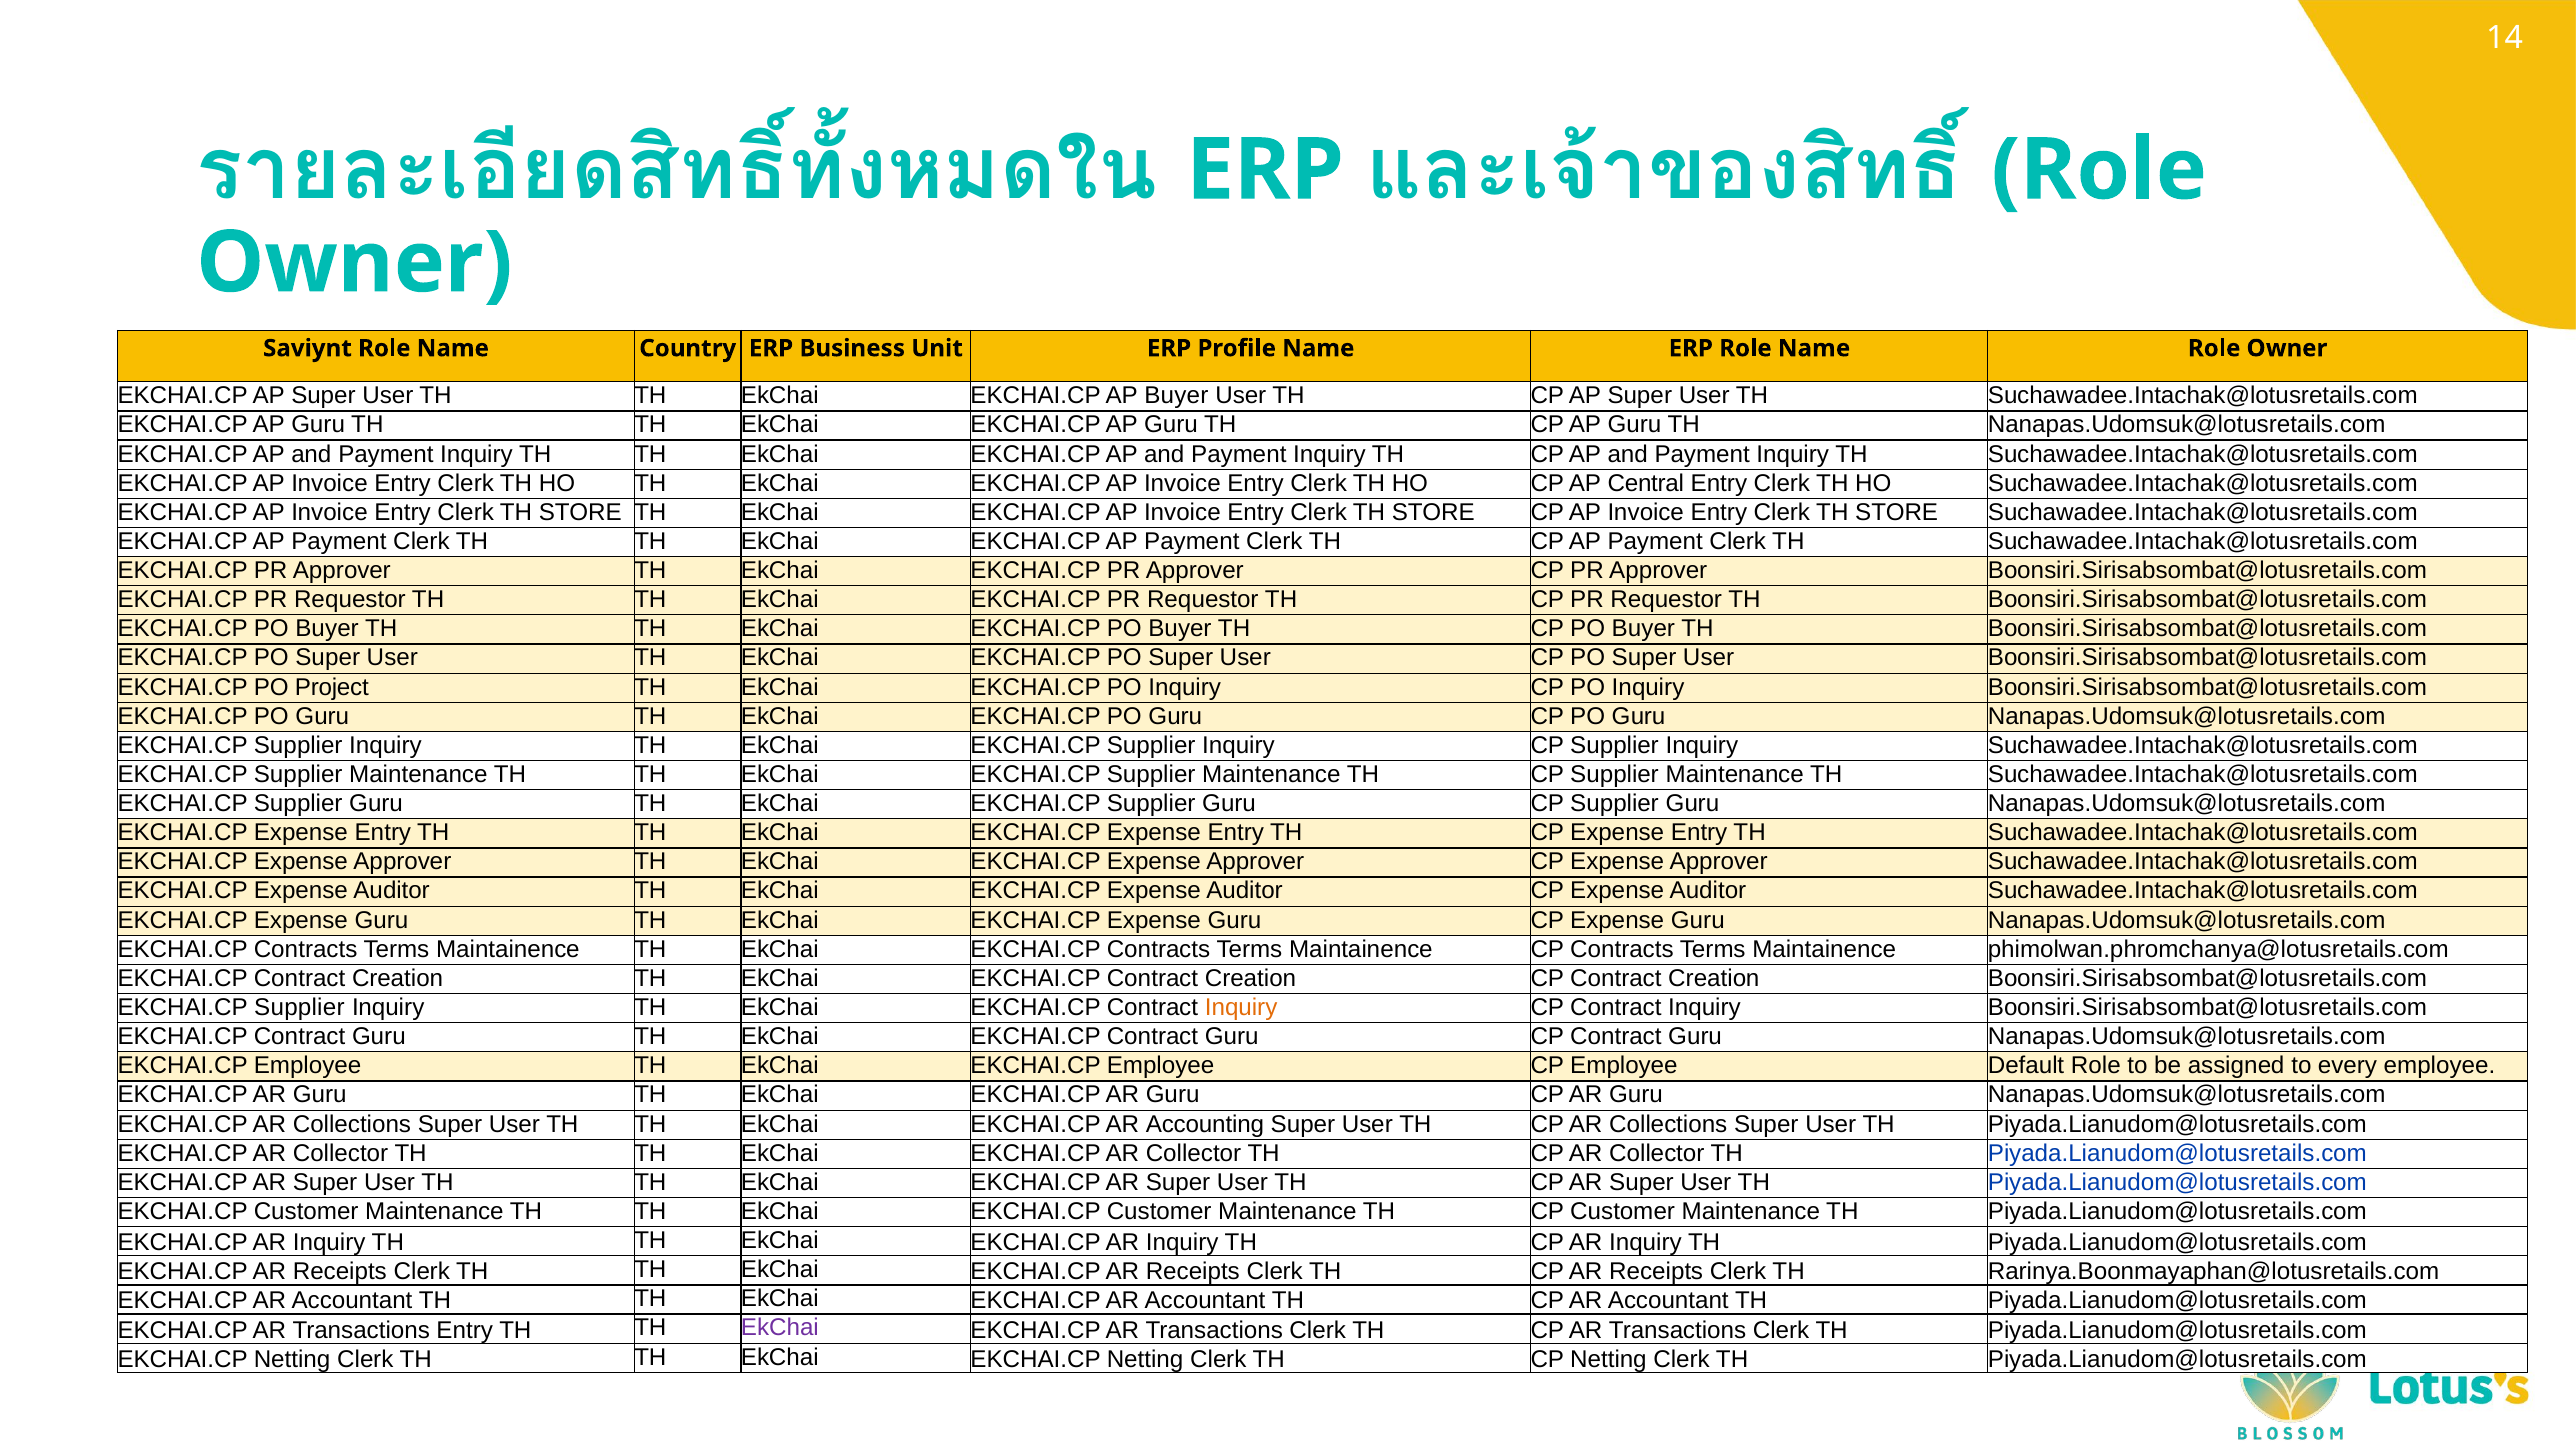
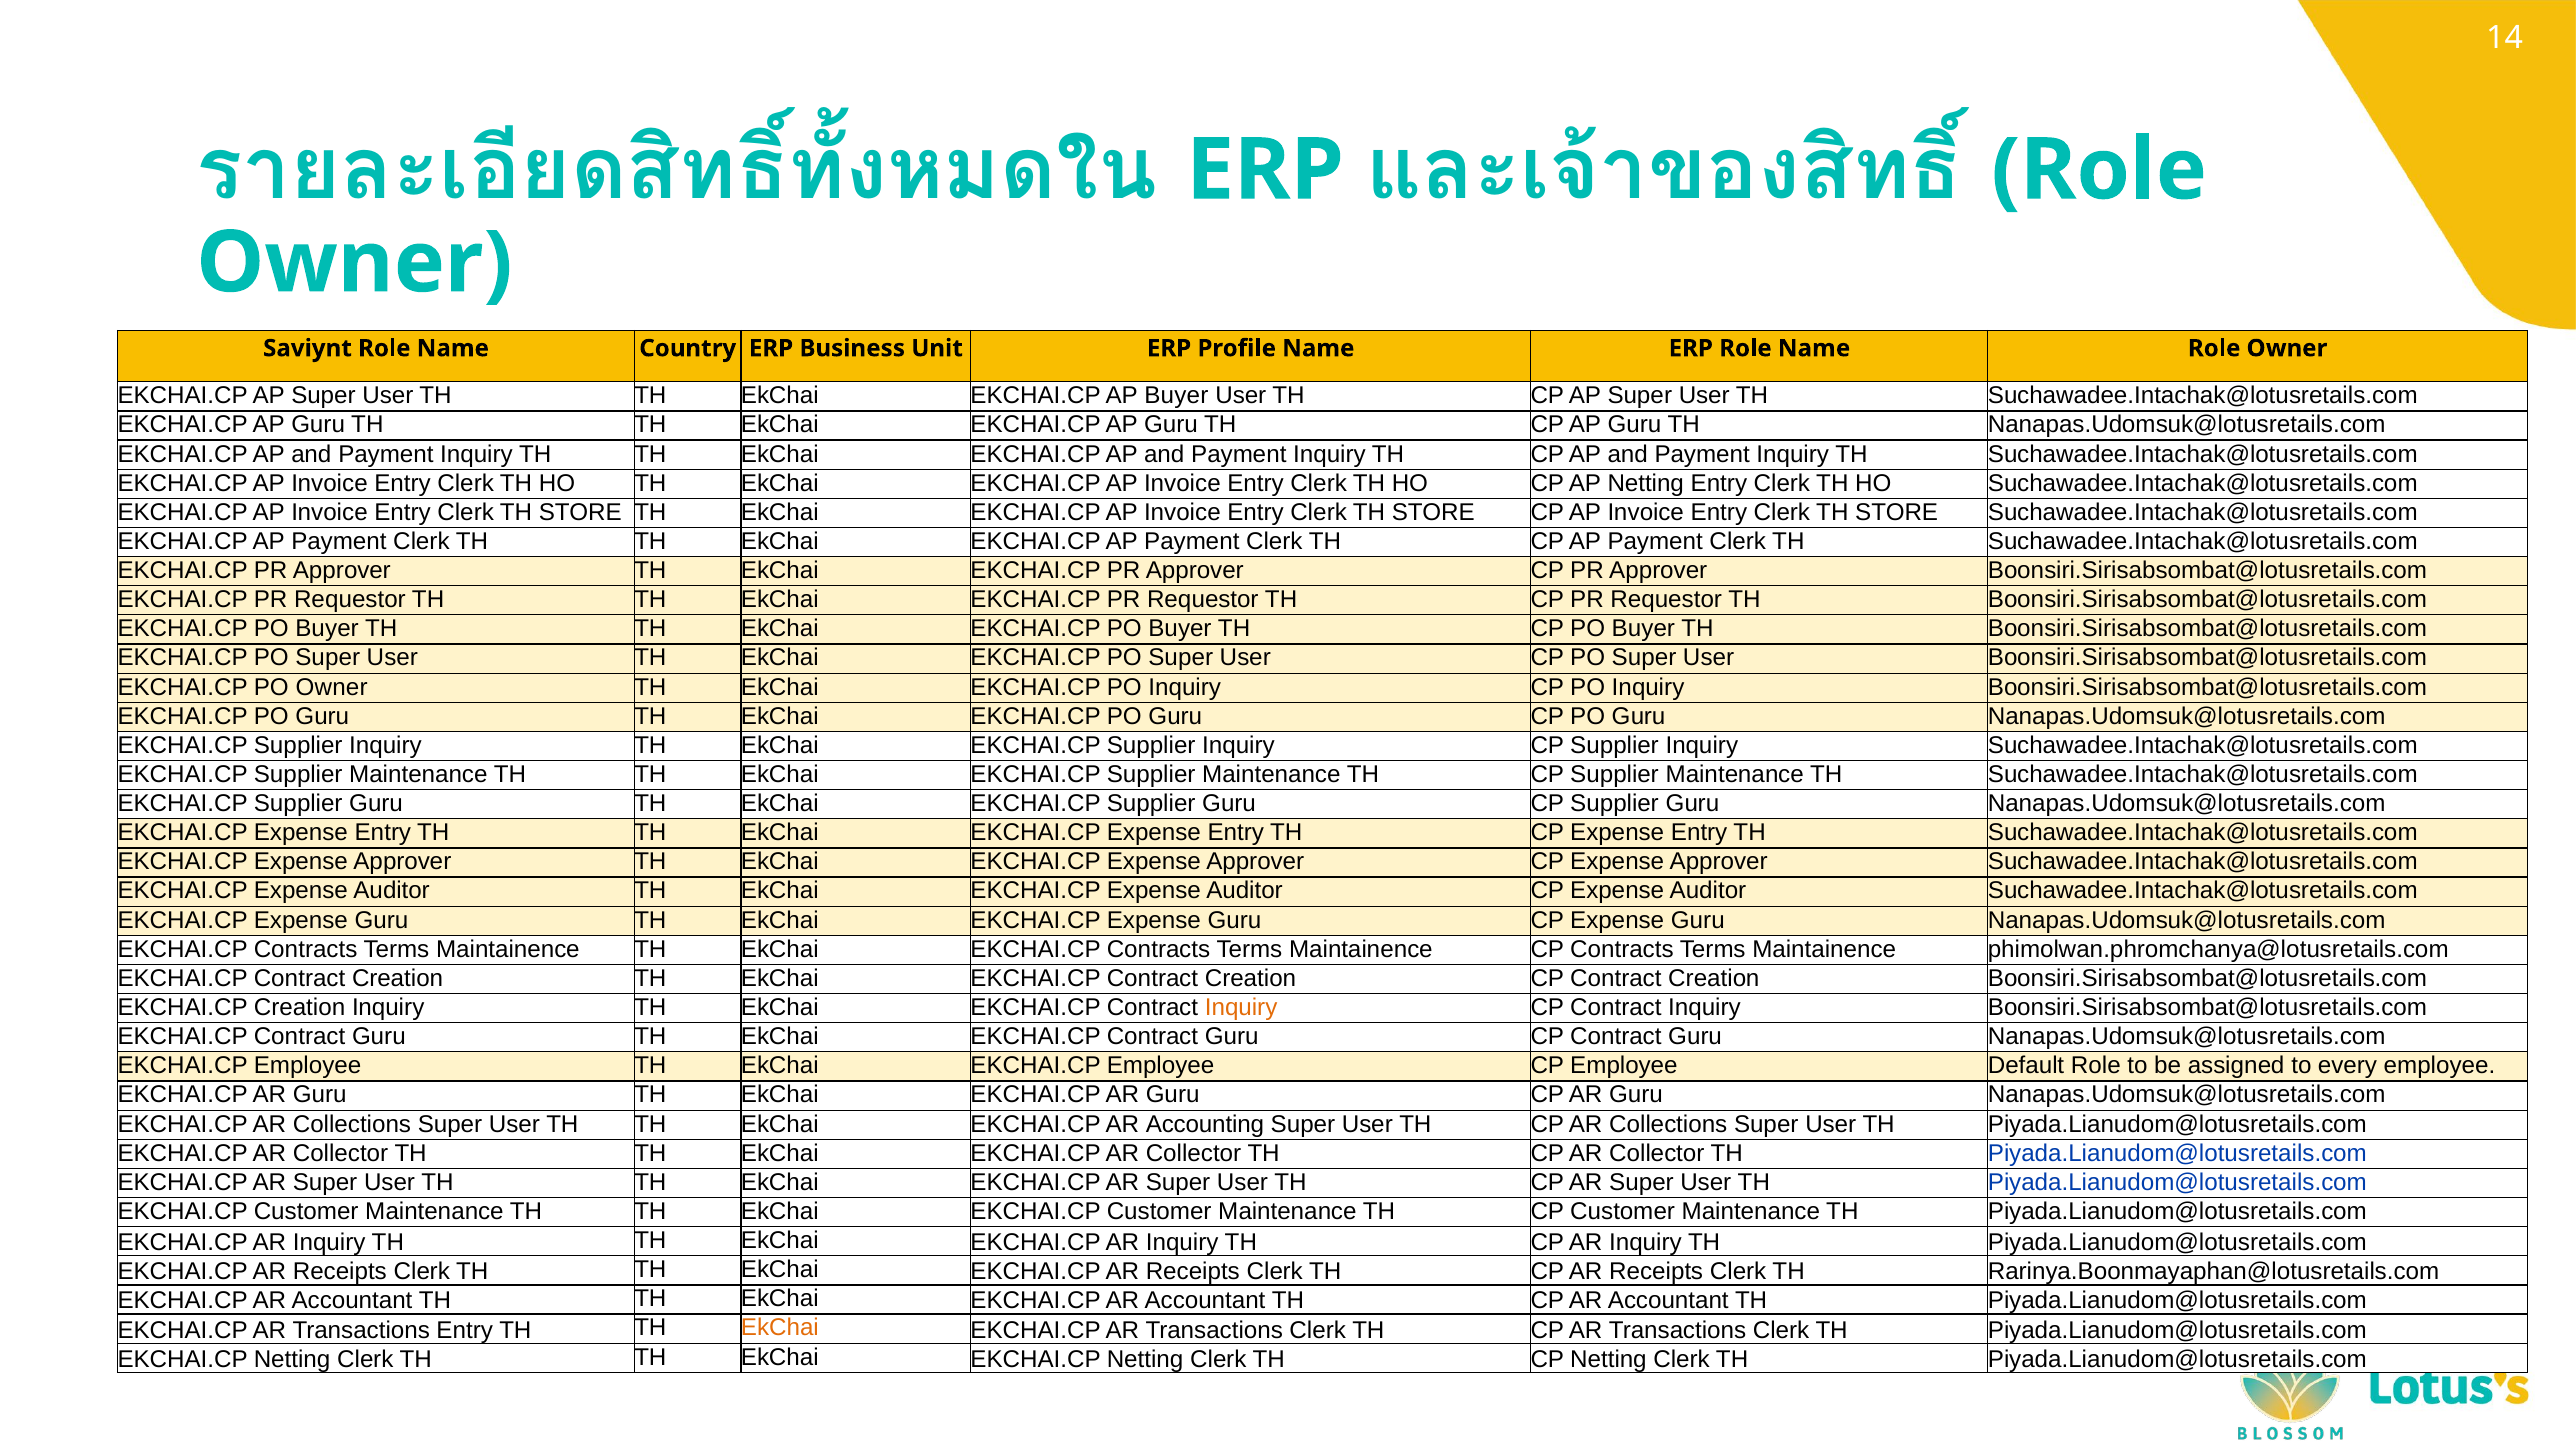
AP Central: Central -> Netting (1646, 483)
PO Project: Project -> Owner (332, 687)
Supplier: Supplier -> Creation (300, 1008)
EkChai colour: purple -> orange (780, 1328)
